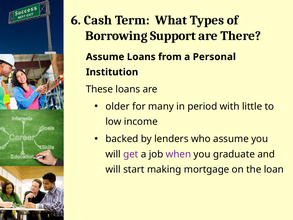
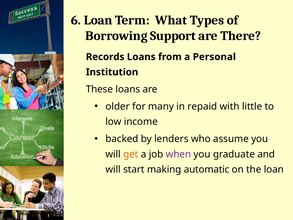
6 Cash: Cash -> Loan (98, 20)
Assume: Assume -> Records (105, 57)
period: period -> repaid (202, 106)
get colour: purple -> orange (131, 154)
mortgage: mortgage -> automatic (207, 169)
